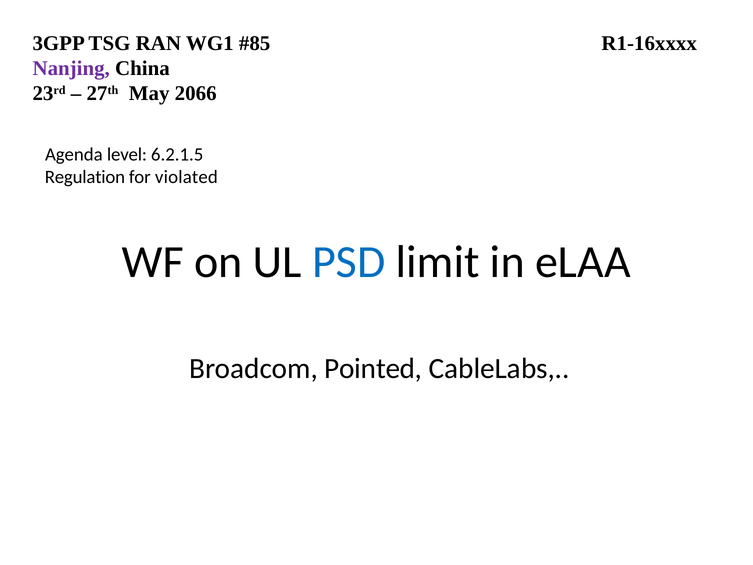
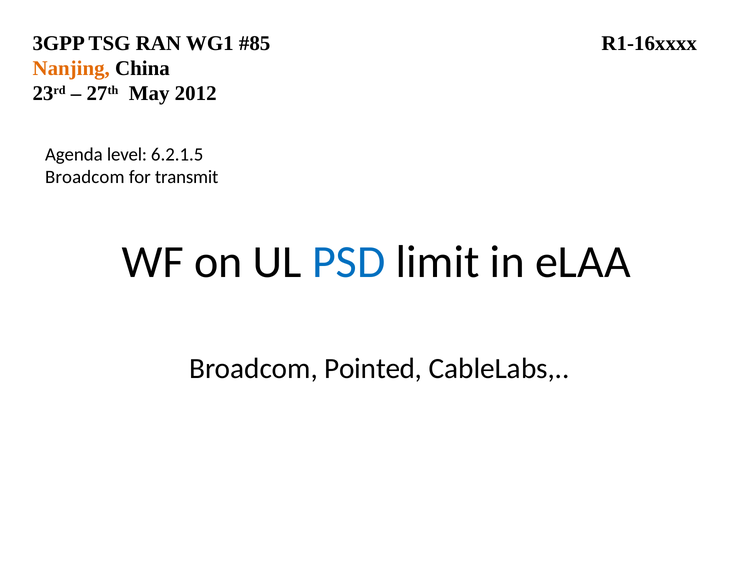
Nanjing colour: purple -> orange (71, 68)
2066: 2066 -> 2012 (196, 93)
Regulation: Regulation -> Broadcom (85, 177)
violated: violated -> transmit (187, 177)
